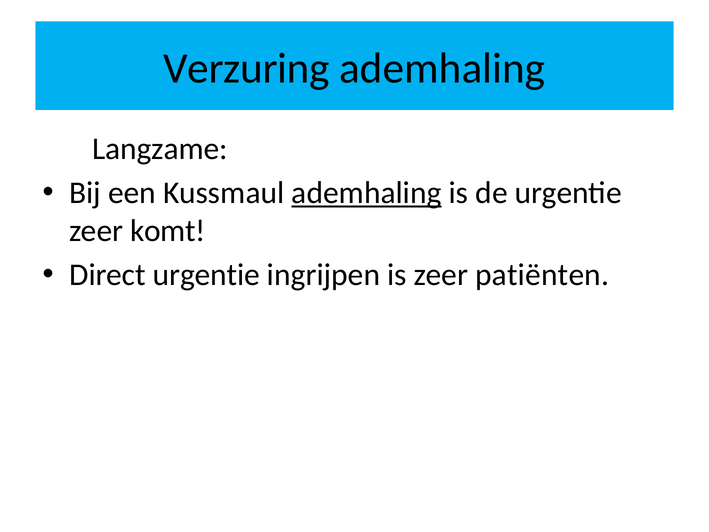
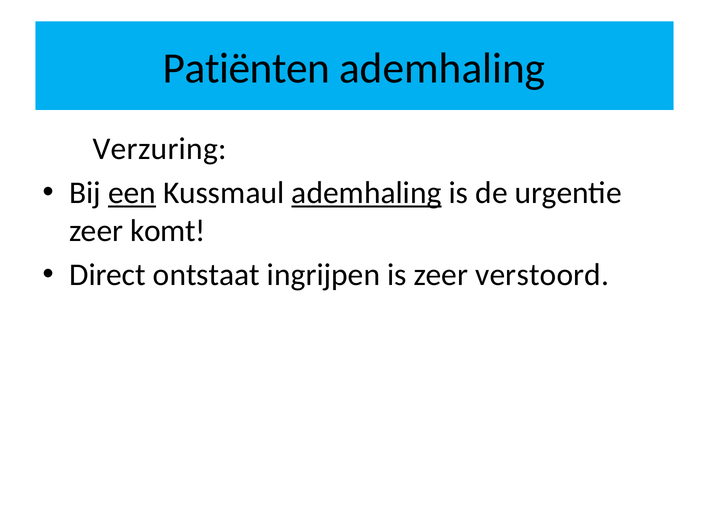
Verzuring: Verzuring -> Patiënten (246, 69)
Langzame: Langzame -> Verzuring (160, 149)
een underline: none -> present (132, 193)
Direct urgentie: urgentie -> ontstaat (206, 275)
patiënten: patiënten -> verstoord (542, 275)
